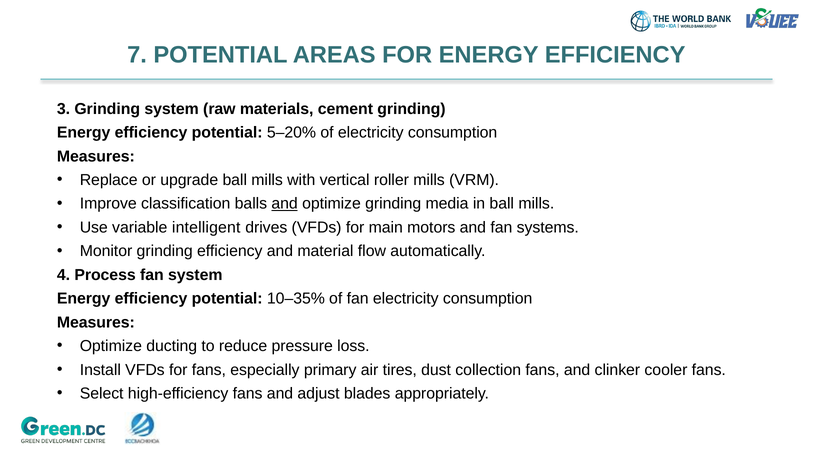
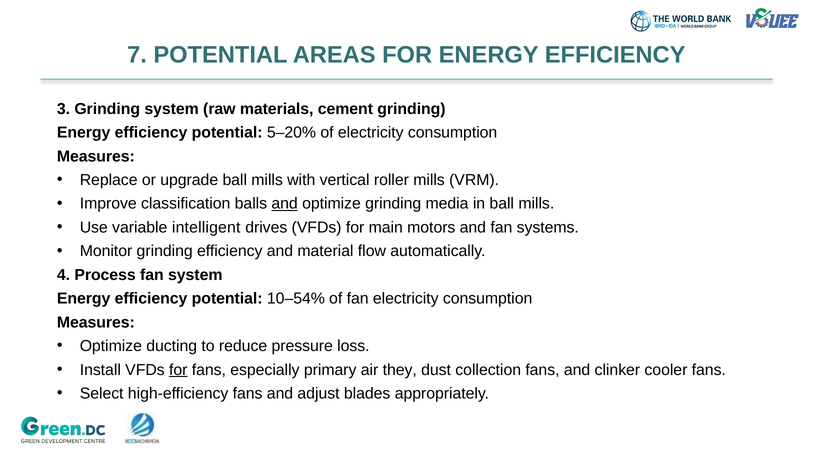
10–35%: 10–35% -> 10–54% (296, 298)
for underline: none -> present (178, 369)
tires: tires -> they (400, 369)
